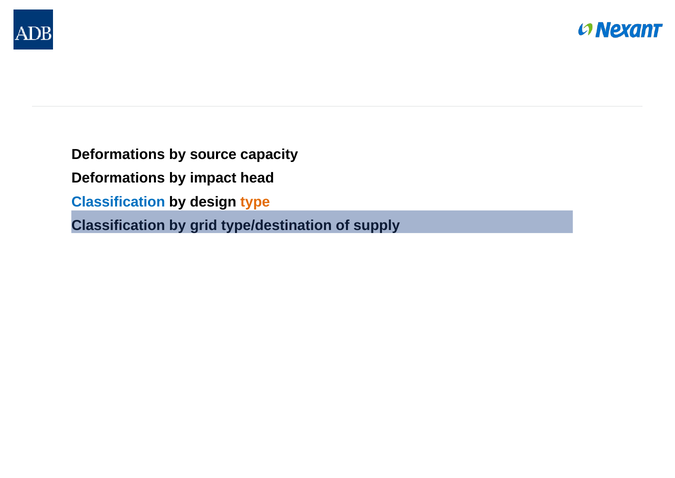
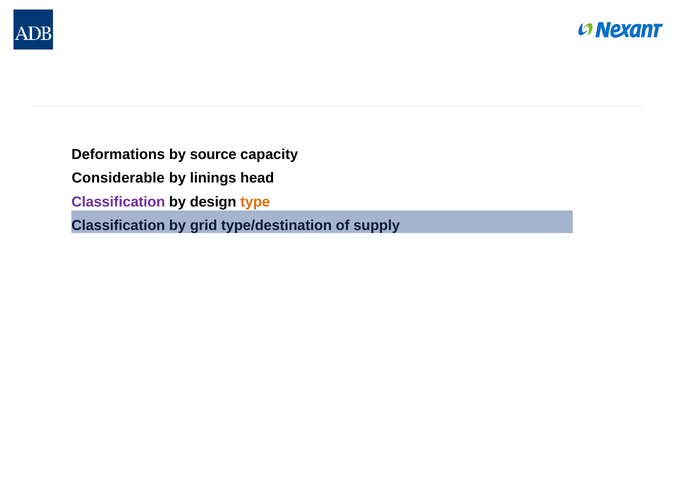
Deformations: Deformations -> Considerable (118, 178)
impact: impact -> linings (213, 178)
Classification colour: blue -> purple (118, 202)
